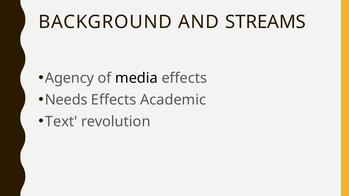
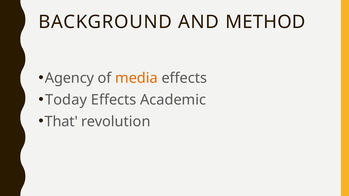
STREAMS: STREAMS -> METHOD (265, 22)
media colour: black -> orange (136, 78)
Needs: Needs -> Today (66, 100)
Text: Text -> That (61, 122)
